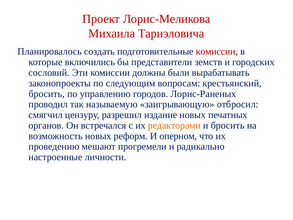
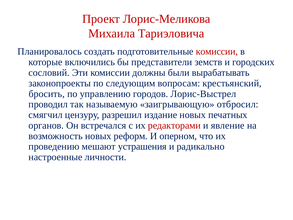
Лорис-Раненых: Лорис-Раненых -> Лорис-Выстрел (203, 94)
редакторами colour: orange -> red (174, 125)
и бросить: бросить -> явление (228, 125)
прогремели: прогремели -> устрашения (142, 146)
